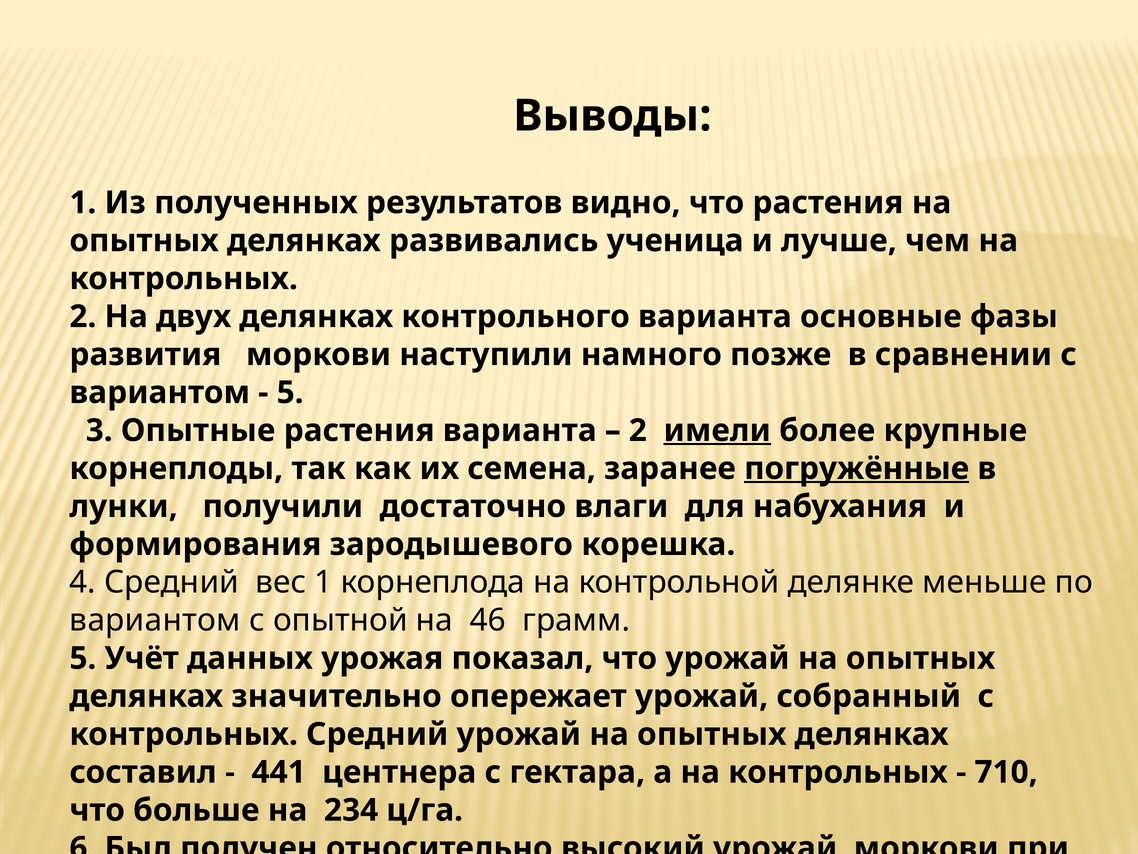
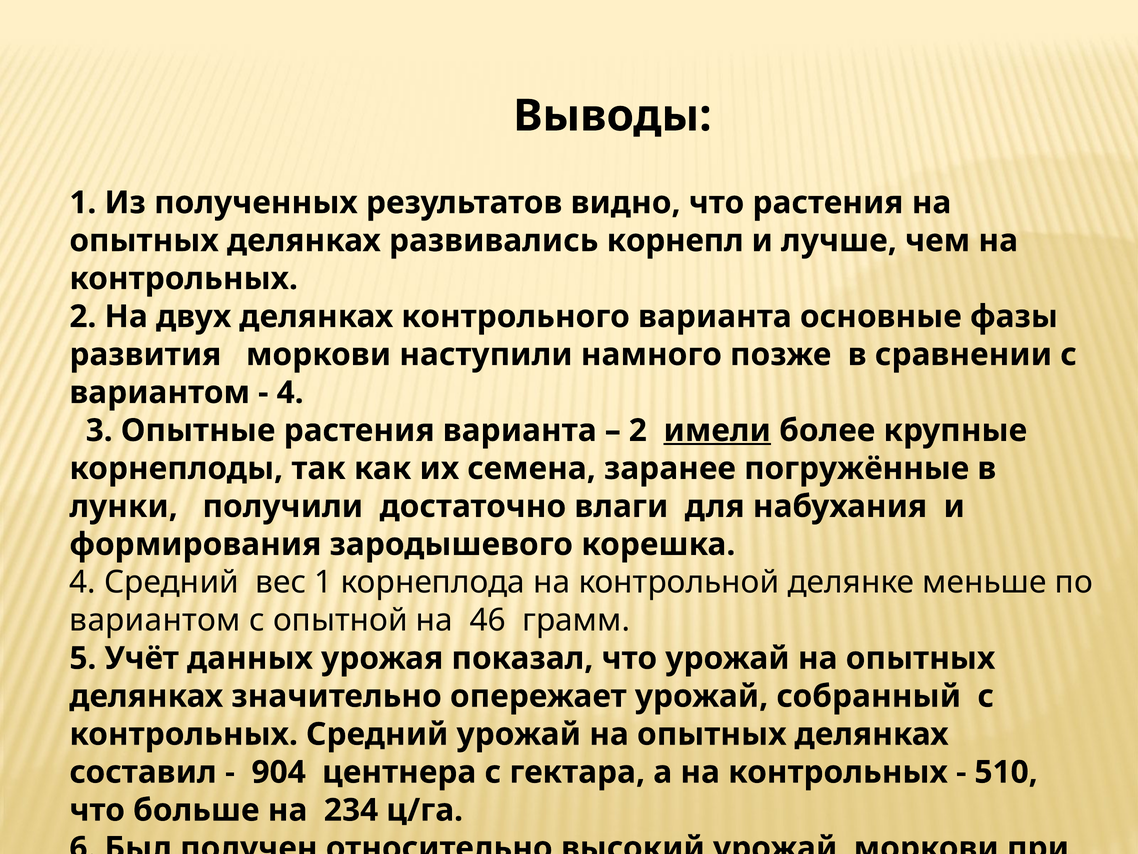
ученица: ученица -> корнепл (675, 241)
5: 5 -> 4 (290, 392)
погружённые underline: present -> none (857, 468)
441: 441 -> 904 (279, 772)
710: 710 -> 510 (1006, 772)
